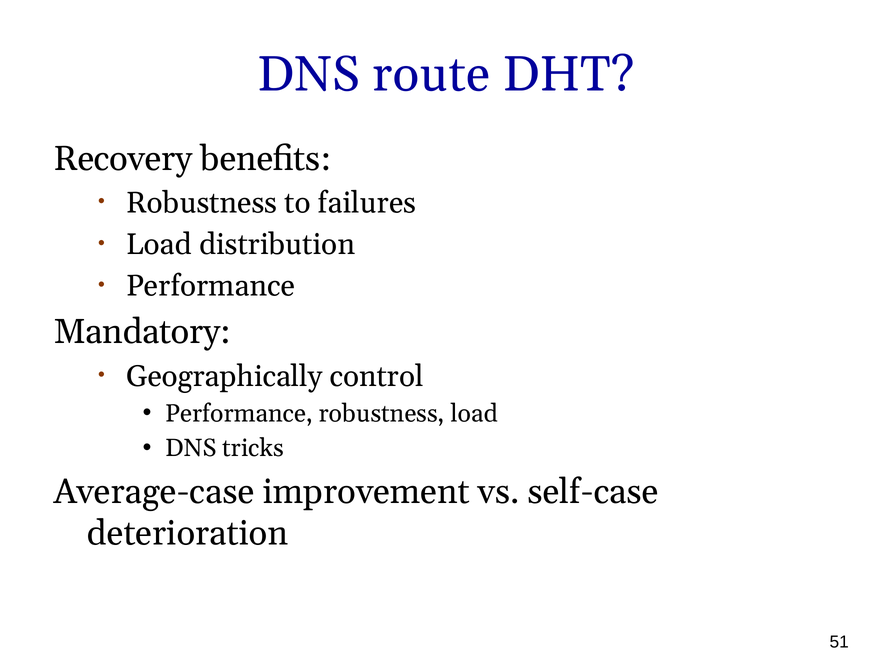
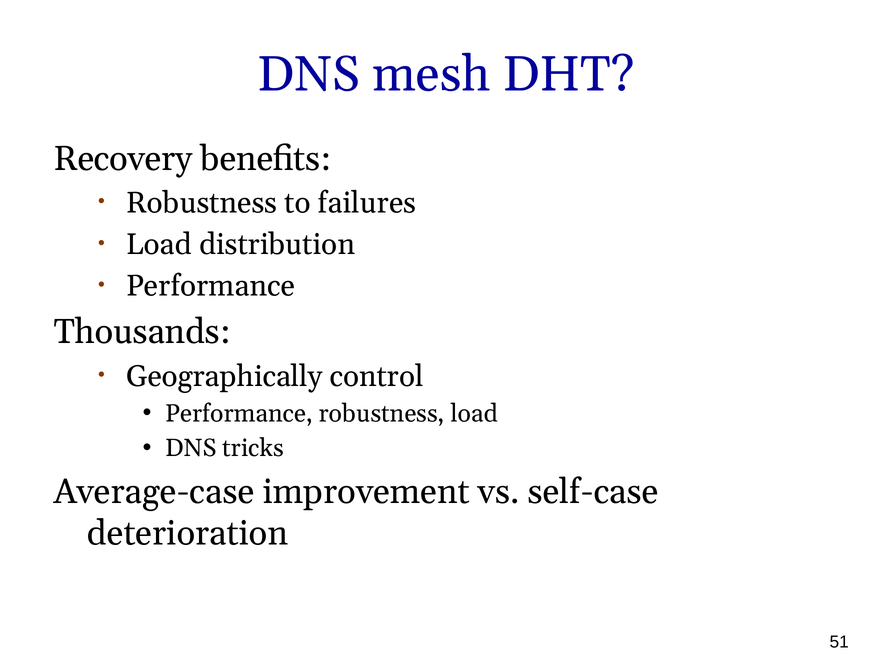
route: route -> mesh (431, 74)
Mandatory: Mandatory -> Thousands (142, 332)
